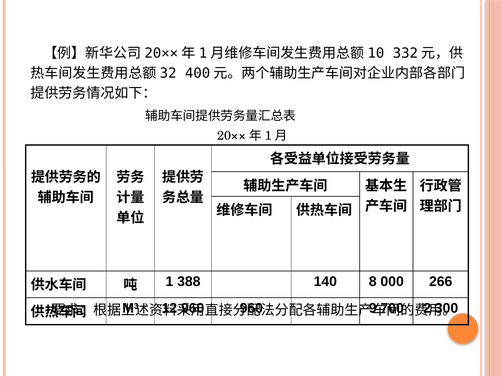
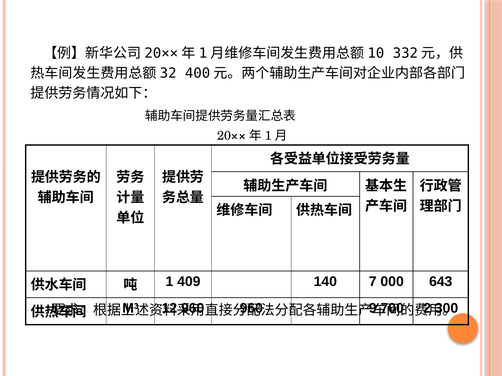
388: 388 -> 409 (189, 282)
8: 8 -> 7 (373, 282)
266: 266 -> 643 (441, 282)
